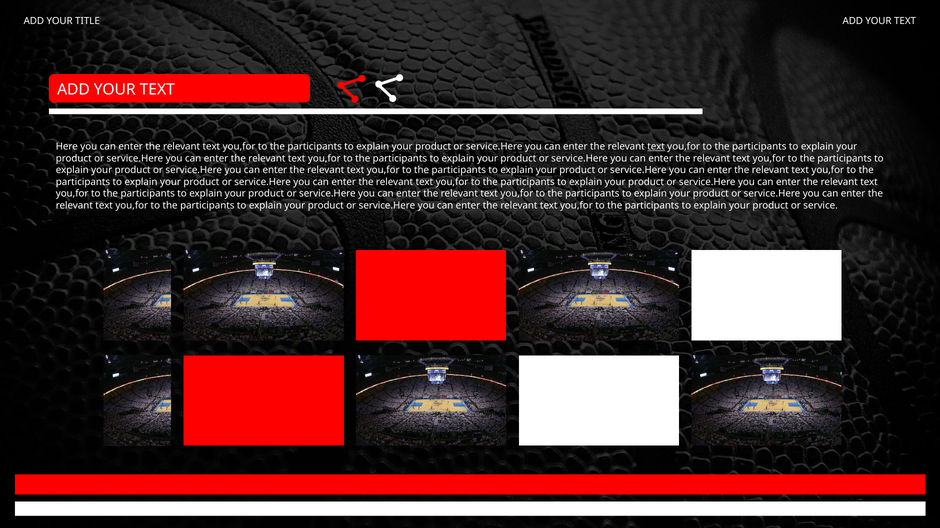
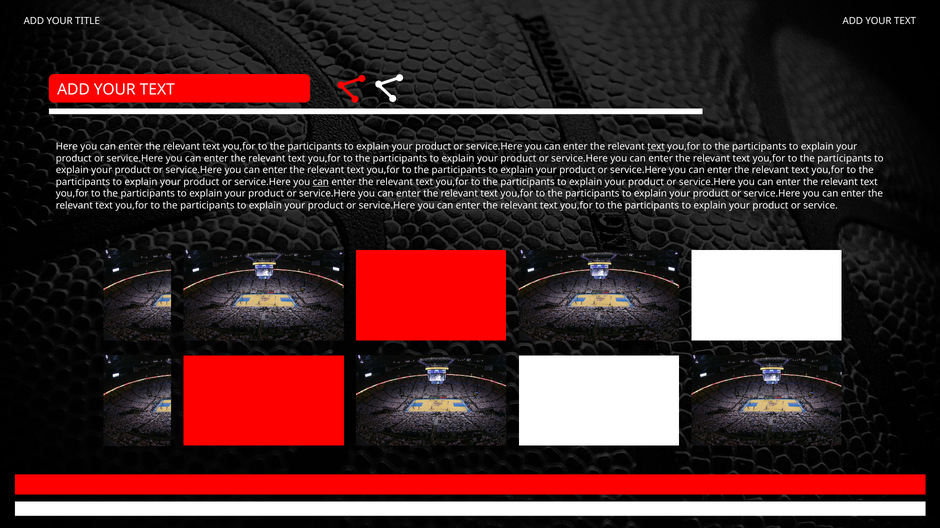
can underline: none -> present (321, 182)
